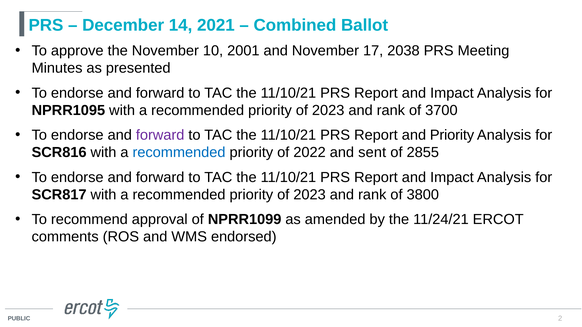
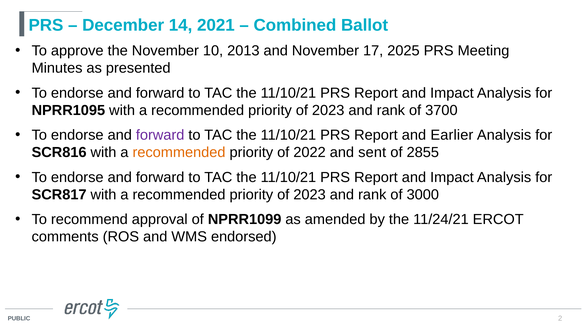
2001: 2001 -> 2013 (243, 51)
2038: 2038 -> 2025 (403, 51)
and Priority: Priority -> Earlier (452, 135)
recommended colour: blue -> orange (179, 153)
3800: 3800 -> 3000 (423, 195)
